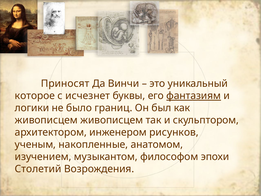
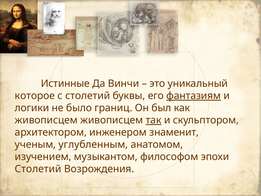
Приносят: Приносят -> Истинные (65, 84)
с исчезнет: исчезнет -> столетий (88, 96)
так underline: none -> present (154, 120)
рисунков: рисунков -> знаменит (174, 132)
накопленные: накопленные -> углубленным (93, 144)
